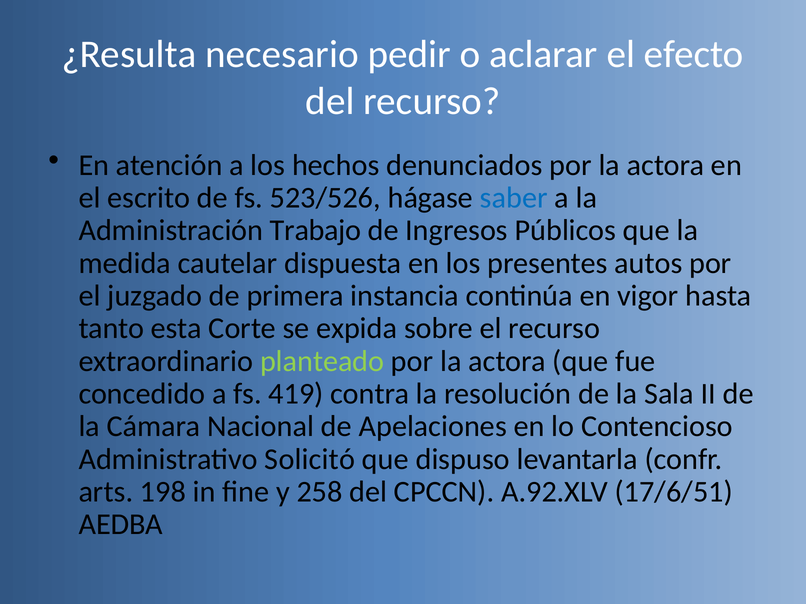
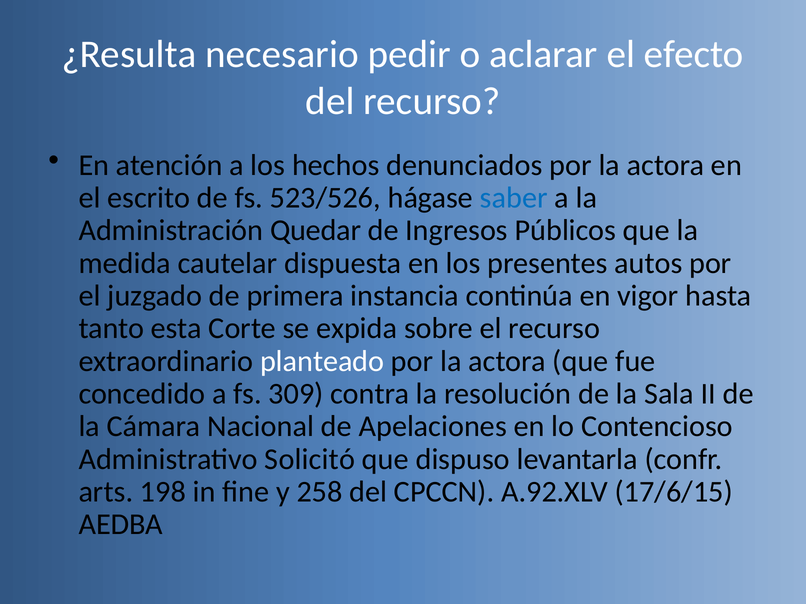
Trabajo: Trabajo -> Quedar (316, 231)
planteado colour: light green -> white (322, 361)
419: 419 -> 309 (296, 394)
17/6/51: 17/6/51 -> 17/6/15 (674, 492)
